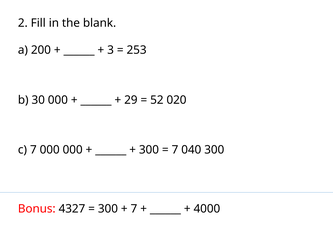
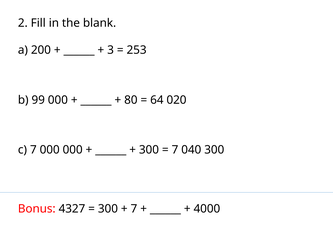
30: 30 -> 99 (38, 100)
29: 29 -> 80 (131, 100)
52: 52 -> 64 (157, 100)
